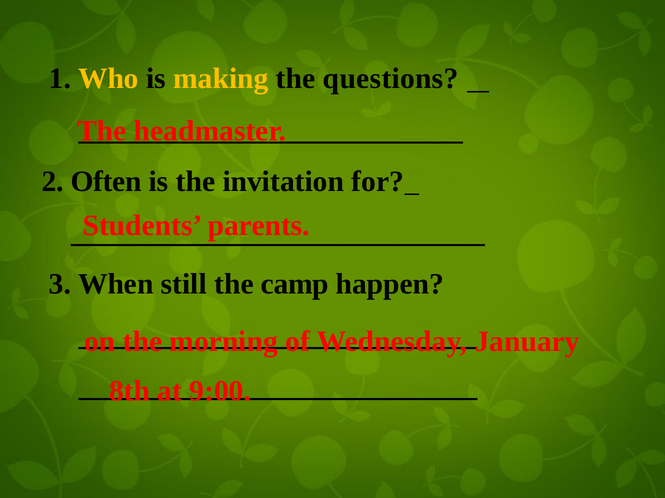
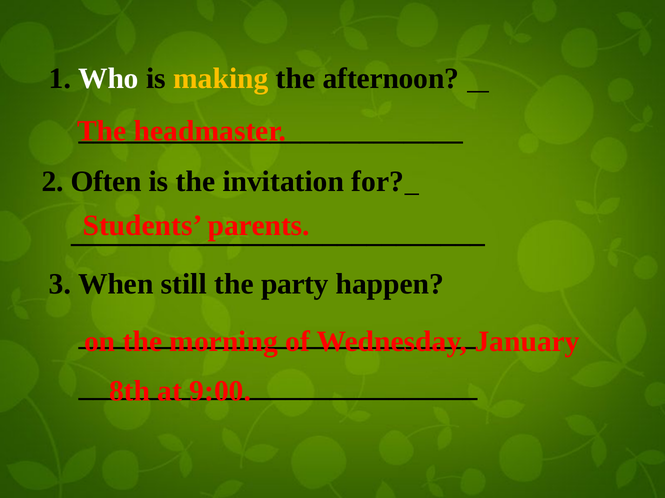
Who colour: yellow -> white (108, 79)
questions: questions -> afternoon (391, 79)
camp: camp -> party (295, 284)
